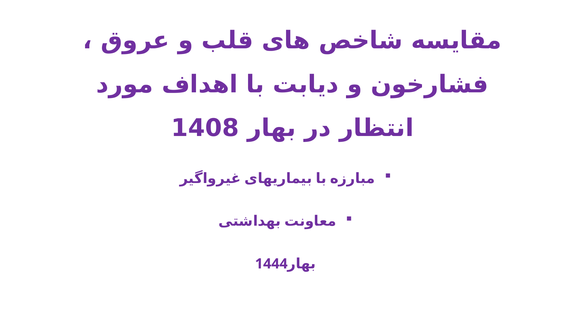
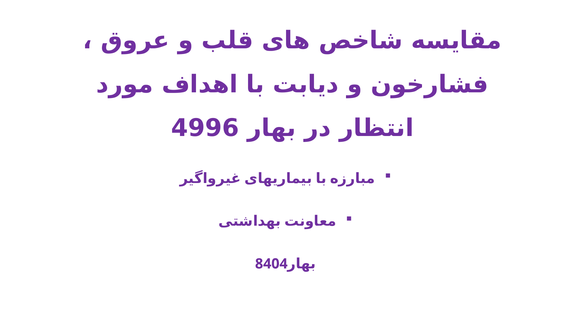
1408: 1408 -> 4996 (205, 128)
1444: 1444 -> 8404 (271, 264)
